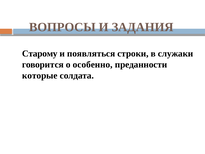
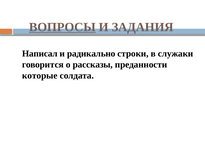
ВОПРОСЫ underline: none -> present (62, 27)
Старому: Старому -> Написал (40, 54)
появляться: появляться -> радикально (91, 54)
особенно: особенно -> рассказы (93, 64)
